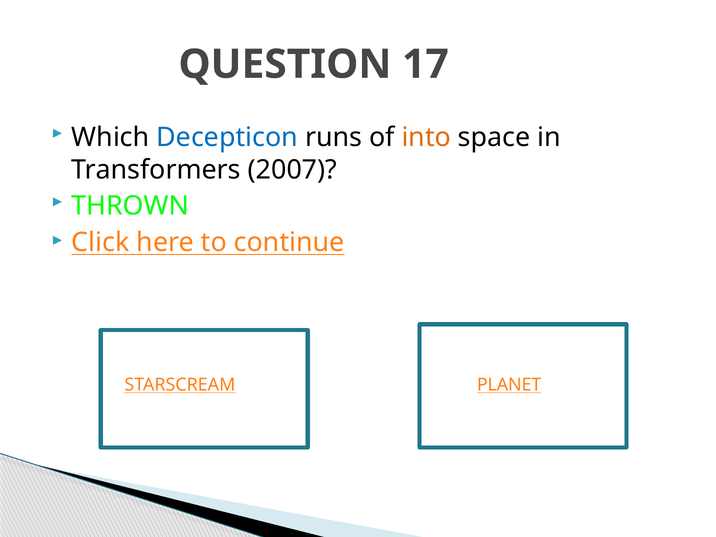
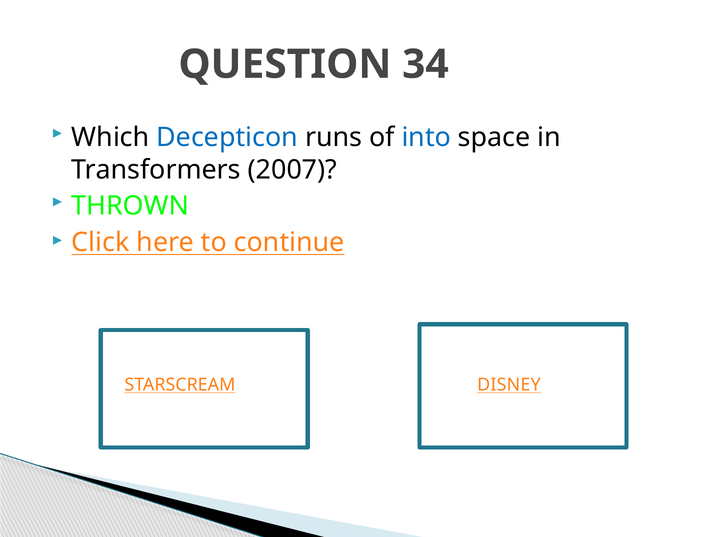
17: 17 -> 34 (425, 64)
into colour: orange -> blue (426, 138)
PLANET: PLANET -> DISNEY (509, 385)
